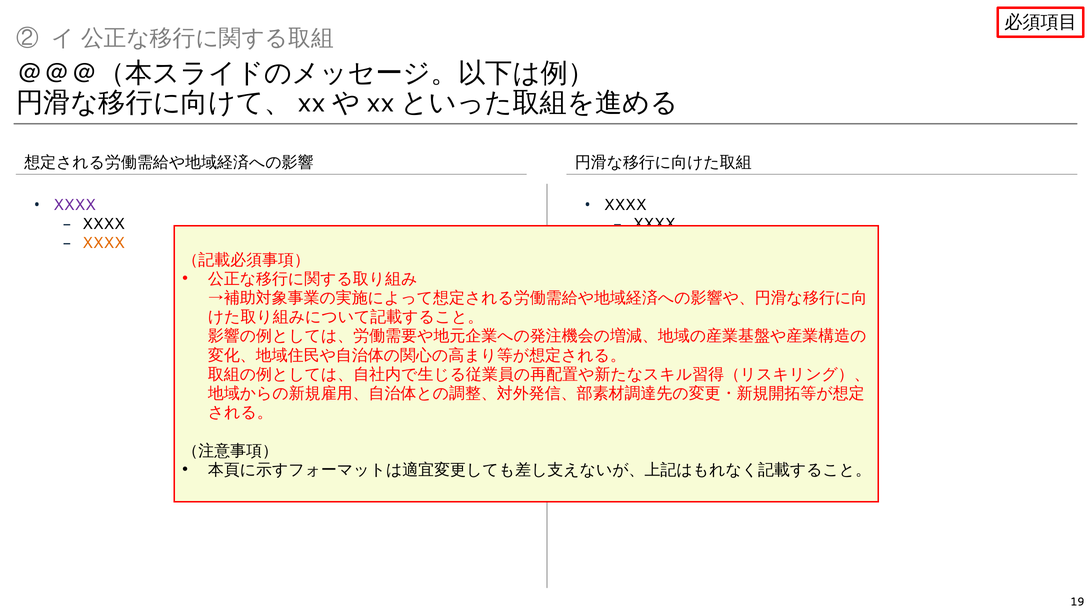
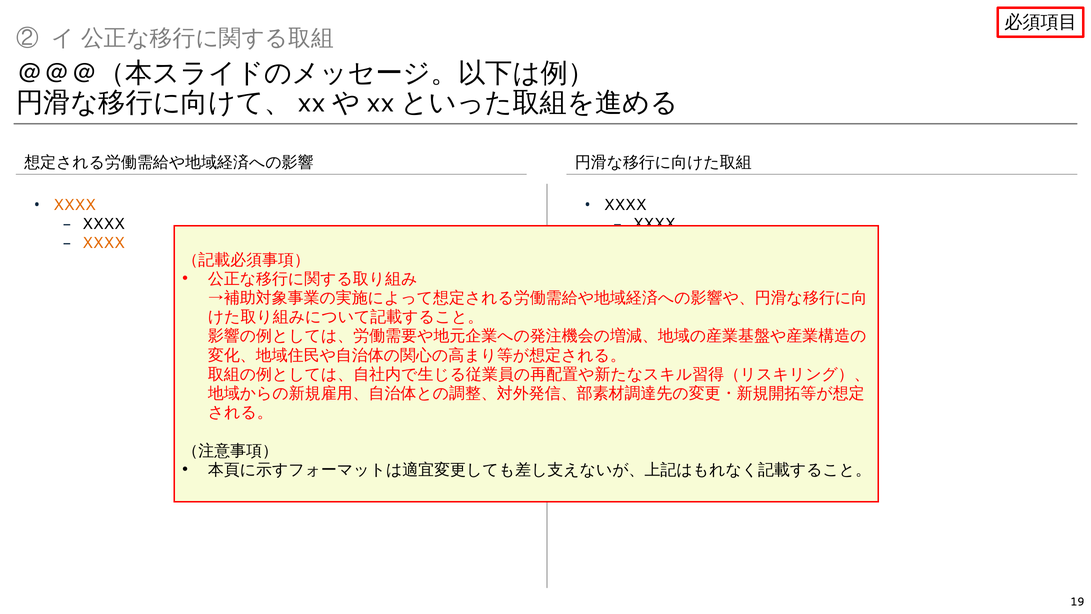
XXXX colour: purple -> orange (75, 205)
